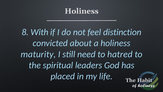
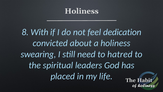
distinction: distinction -> dedication (122, 32)
maturity: maturity -> swearing (38, 54)
